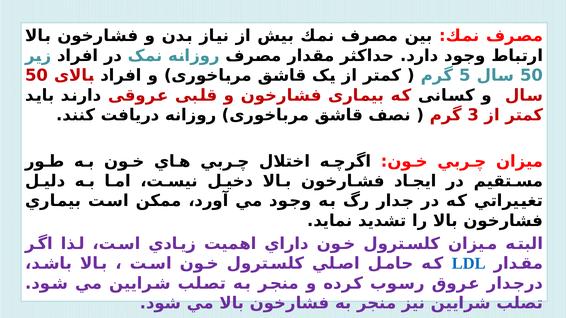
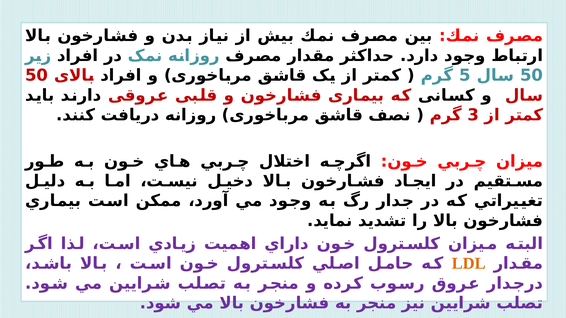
LDL colour: blue -> orange (469, 264)
